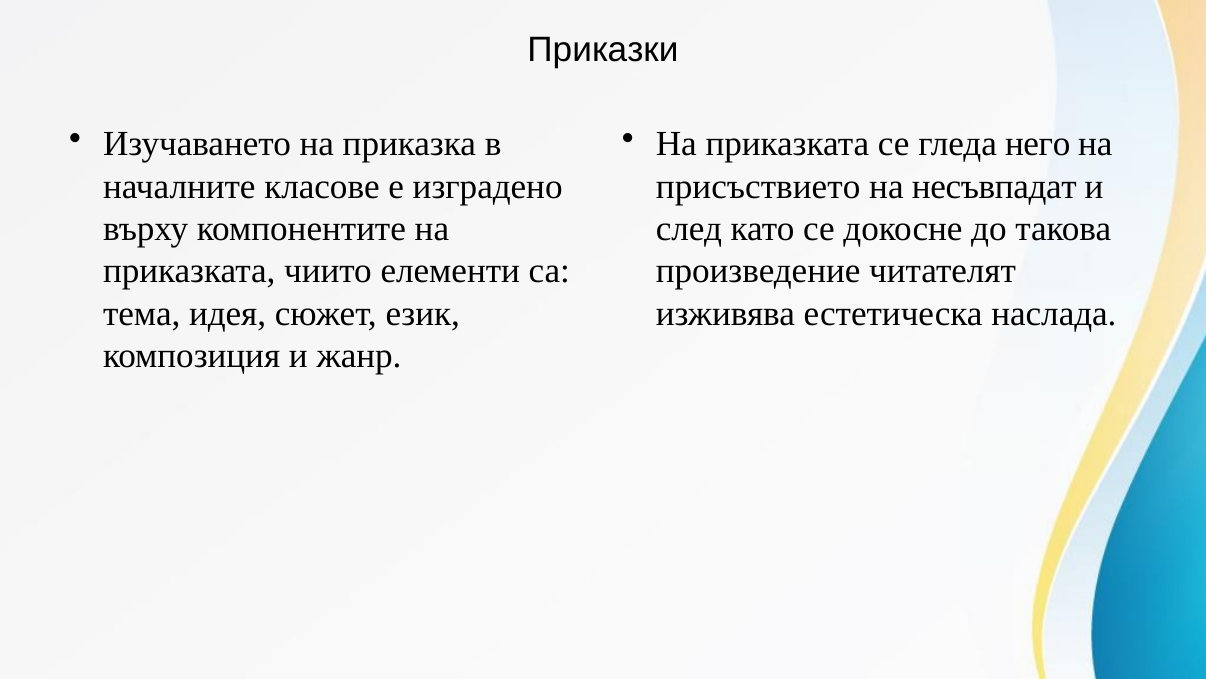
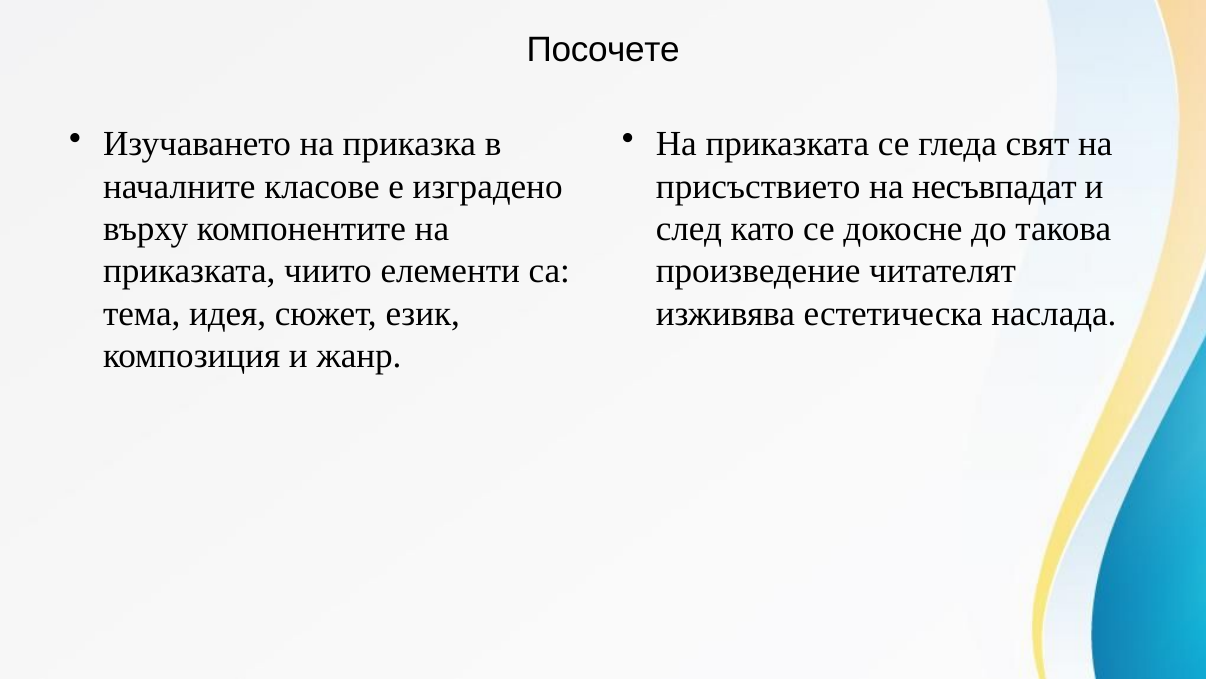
Приказки: Приказки -> Посочете (603, 50)
него: него -> свят (1038, 144)
